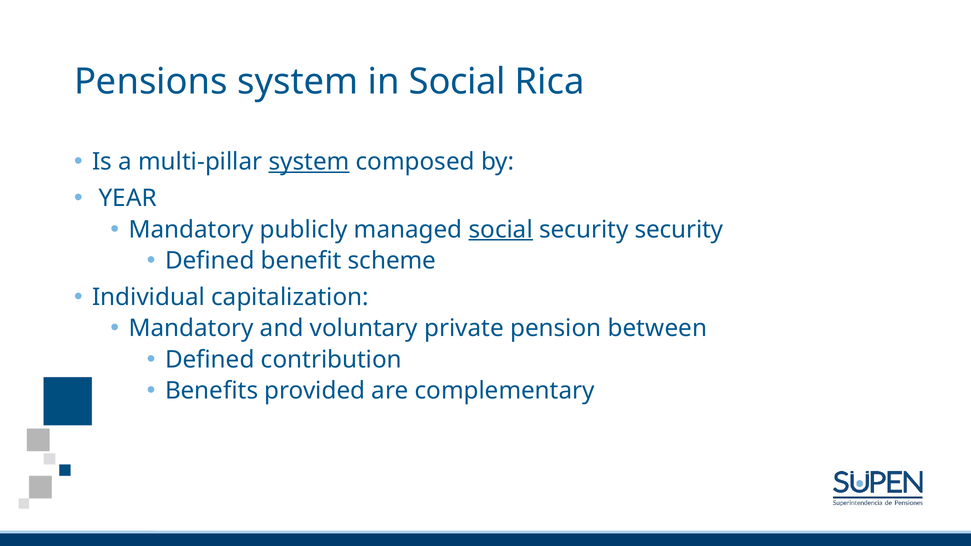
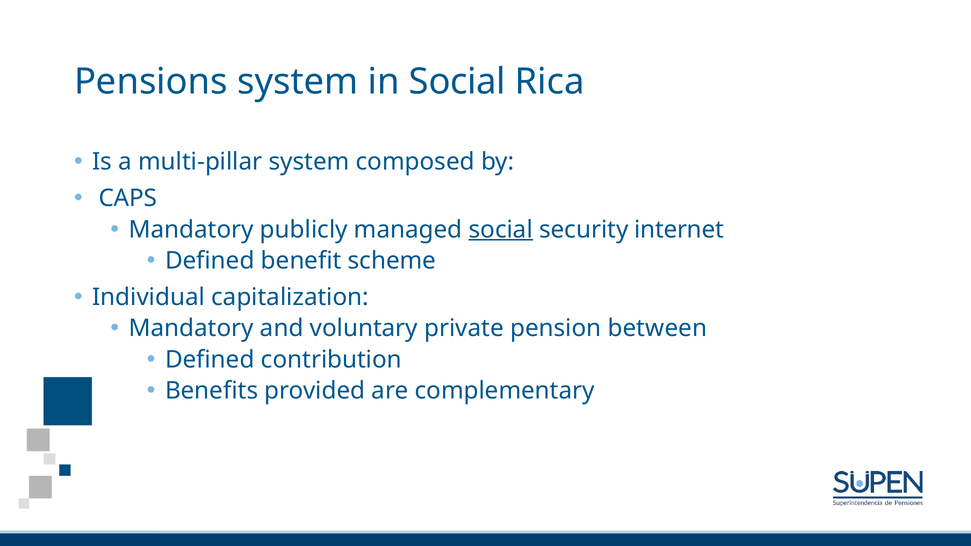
system underline: present -> none (309, 162)
YEAR: YEAR -> CAPS (128, 198)
security security: security -> internet (679, 230)
